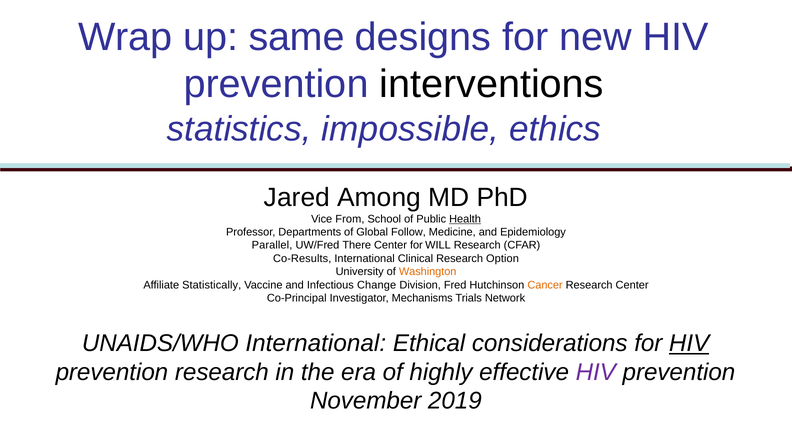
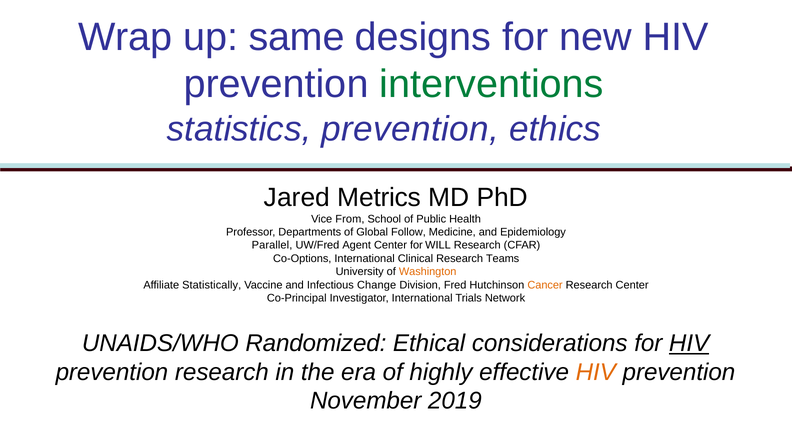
interventions colour: black -> green (492, 85)
statistics impossible: impossible -> prevention (410, 129)
Among: Among -> Metrics (379, 198)
Health underline: present -> none (465, 219)
There: There -> Agent (357, 246)
Co-Results: Co-Results -> Co-Options (302, 259)
Option: Option -> Teams (503, 259)
Investigator Mechanisms: Mechanisms -> International (422, 298)
UNAIDS/WHO International: International -> Randomized (316, 344)
HIV colour: purple -> orange (596, 373)
